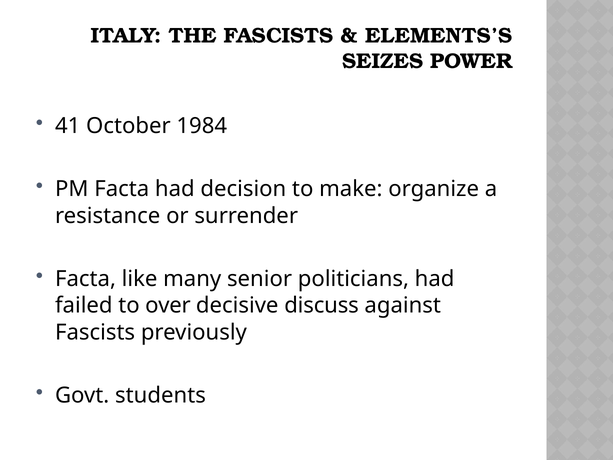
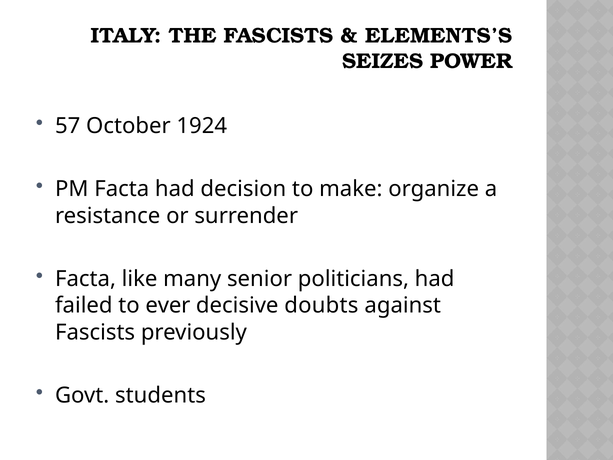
41: 41 -> 57 (68, 126)
1984: 1984 -> 1924 (202, 126)
over: over -> ever (168, 305)
discuss: discuss -> doubts (321, 305)
